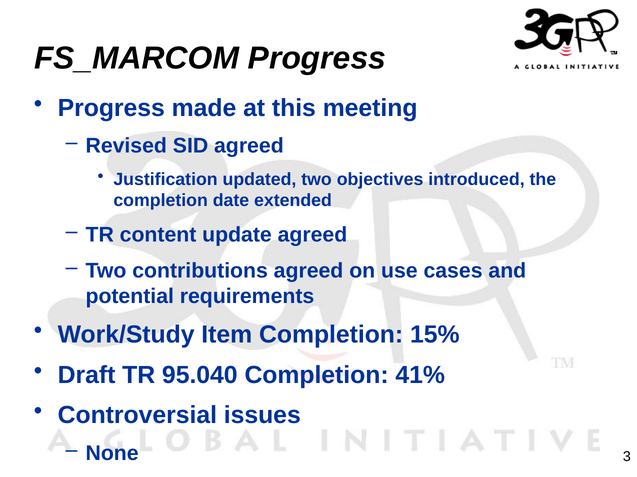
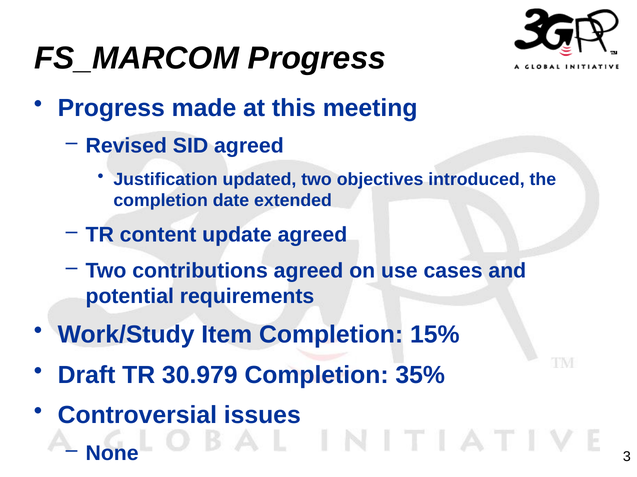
95.040: 95.040 -> 30.979 (200, 376)
41%: 41% -> 35% (420, 376)
